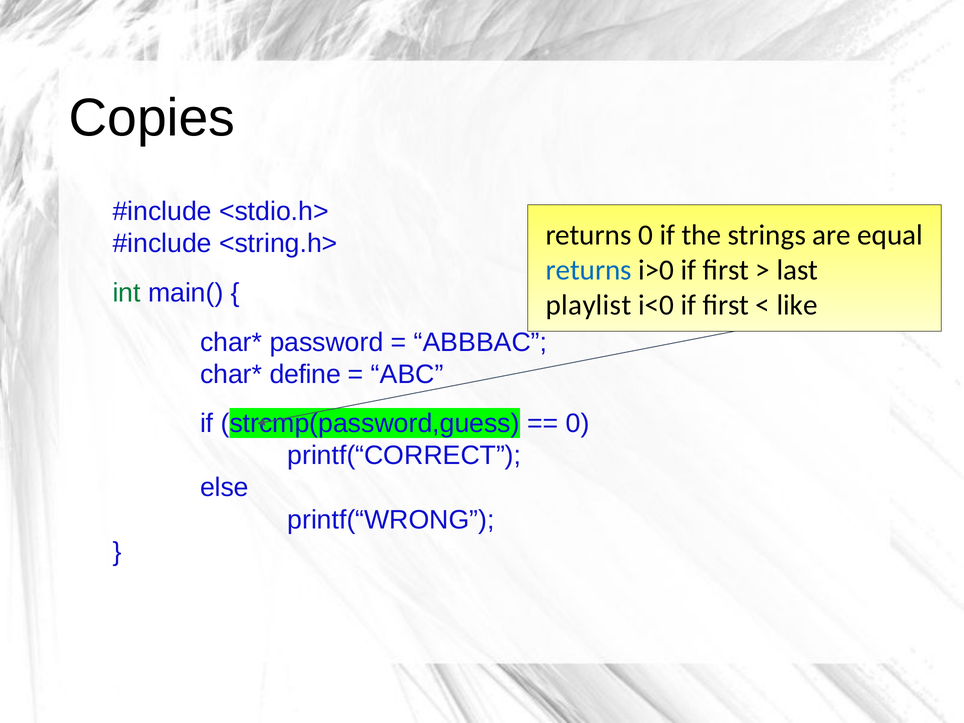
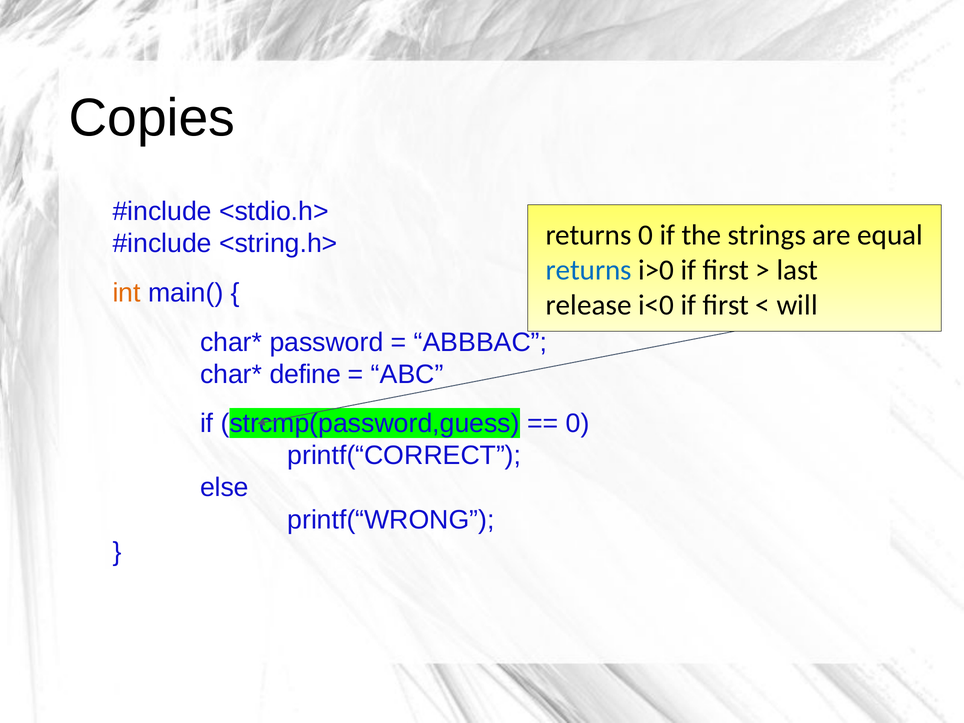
int colour: green -> orange (127, 293)
playlist: playlist -> release (589, 305)
like: like -> will (797, 305)
